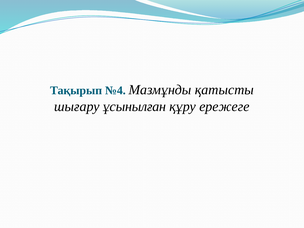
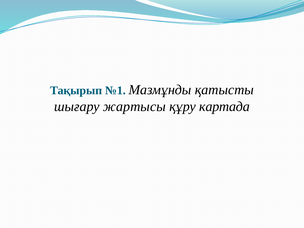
№4: №4 -> №1 (115, 91)
ұсынылған: ұсынылған -> жартысы (134, 107)
ережеге: ережеге -> картада (225, 107)
